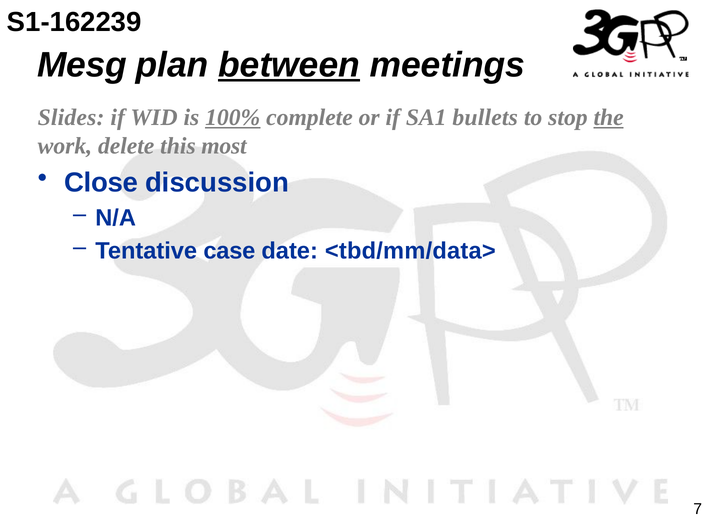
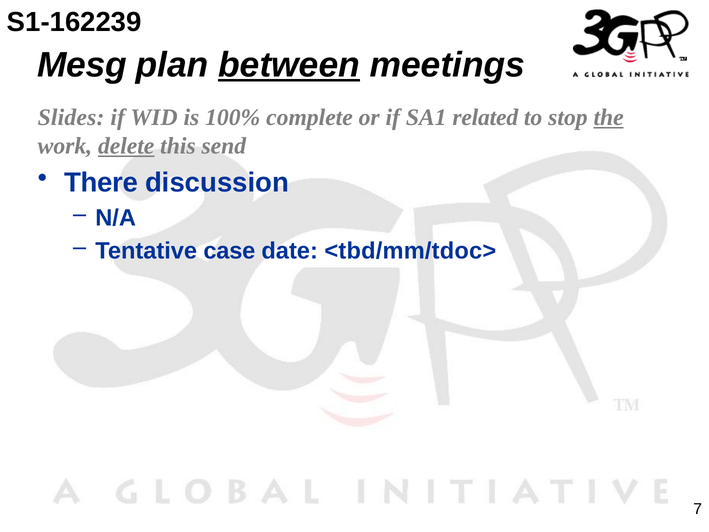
100% underline: present -> none (233, 118)
bullets: bullets -> related (485, 118)
delete underline: none -> present (126, 146)
most: most -> send (224, 146)
Close: Close -> There (101, 182)
<tbd/mm/data>: <tbd/mm/data> -> <tbd/mm/tdoc> (410, 251)
